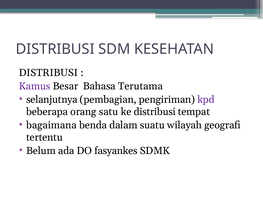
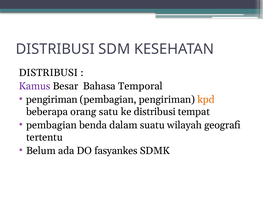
Terutama: Terutama -> Temporal (140, 86)
selanjutnya: selanjutnya -> pengiriman (52, 100)
kpd colour: purple -> orange (206, 100)
bagaimana: bagaimana -> pembagian (51, 125)
